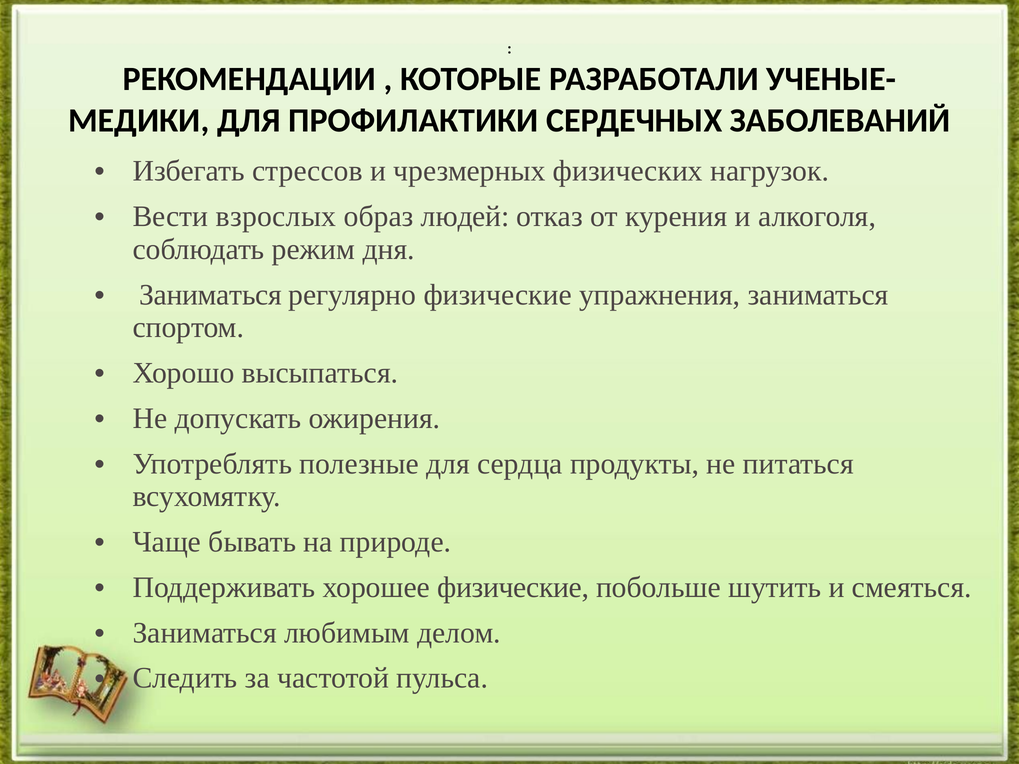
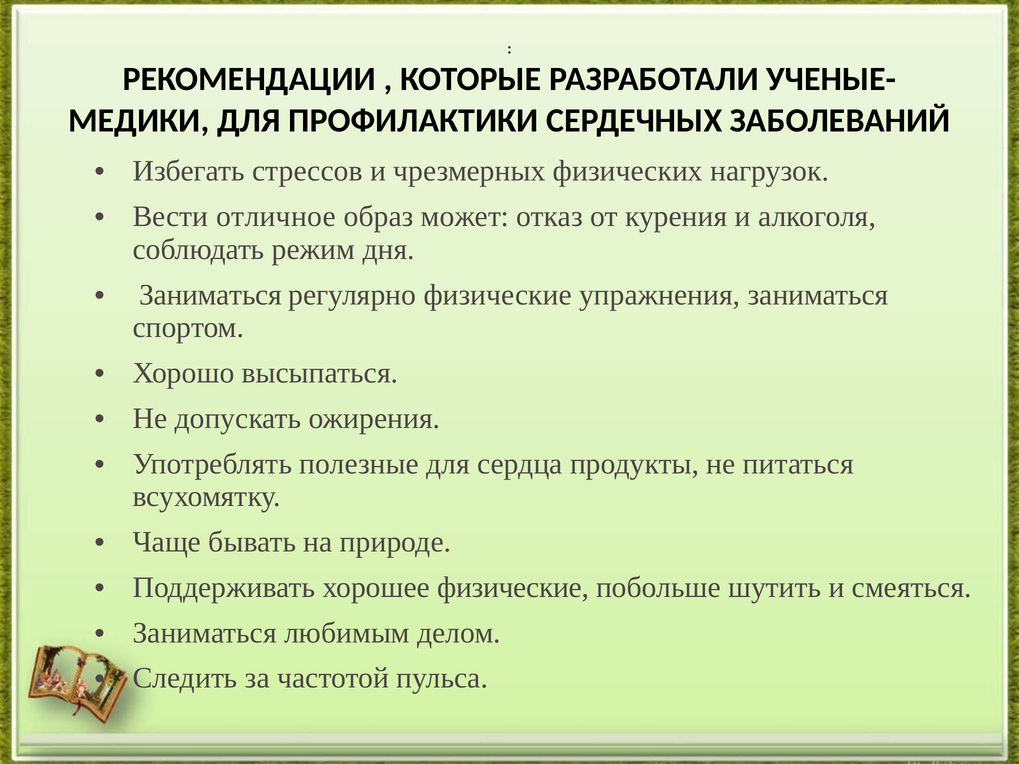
взрослых: взрослых -> отличное (276, 217)
людей: людей -> может (465, 217)
